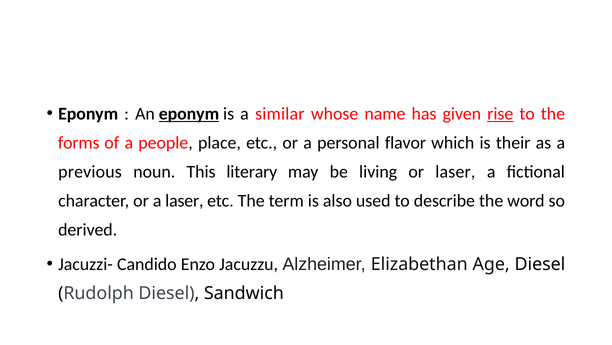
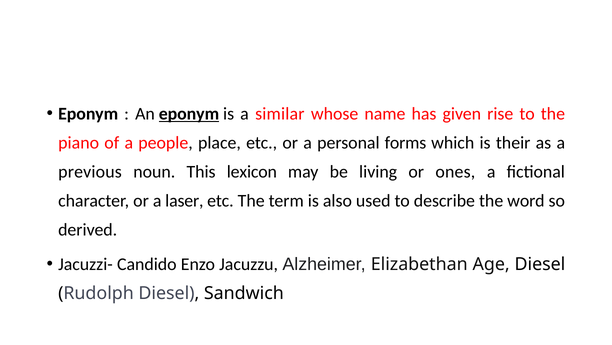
rise underline: present -> none (500, 113)
forms: forms -> piano (79, 142)
flavor: flavor -> forms (405, 142)
literary: literary -> lexicon (252, 171)
or laser: laser -> ones (455, 171)
